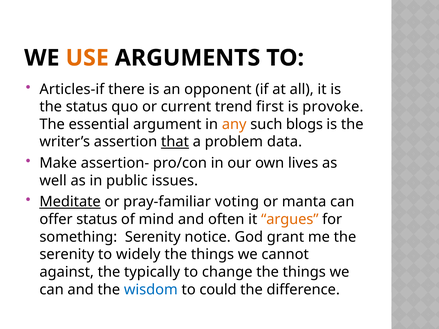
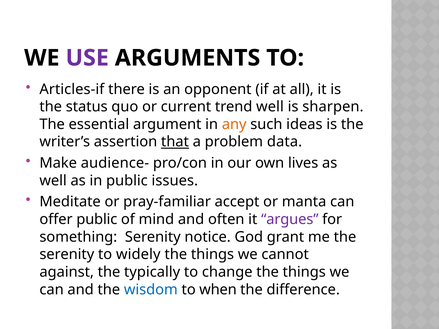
USE colour: orange -> purple (87, 58)
trend first: first -> well (270, 107)
provoke: provoke -> sharpen (333, 107)
blogs: blogs -> ideas (304, 124)
assertion-: assertion- -> audience- (115, 163)
Meditate underline: present -> none (70, 202)
voting: voting -> accept (237, 202)
offer status: status -> public (97, 219)
argues colour: orange -> purple (290, 219)
could: could -> when (218, 290)
